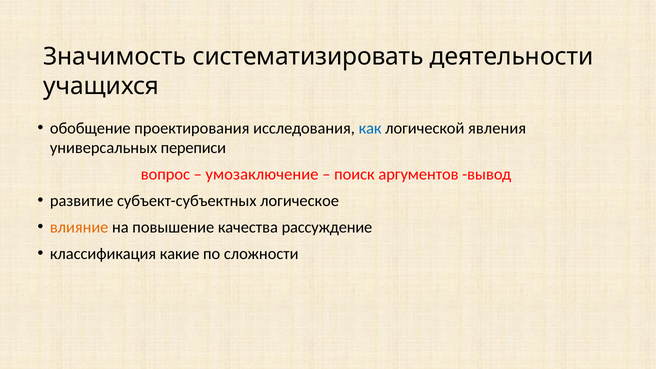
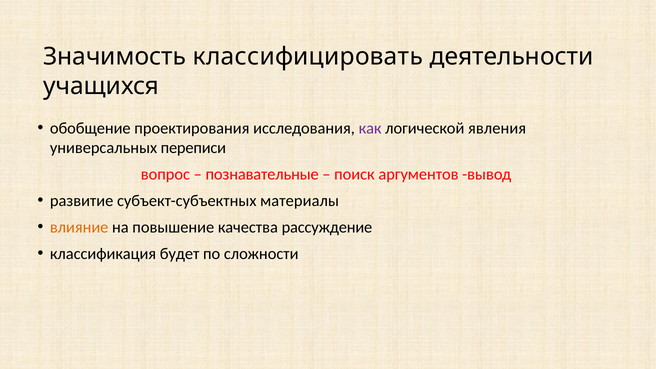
систематизировать: систематизировать -> классифицировать (308, 56)
как colour: blue -> purple (370, 128)
умозаключение: умозаключение -> познавательные (262, 174)
логическое: логическое -> материалы (300, 201)
какие: какие -> будет (180, 254)
